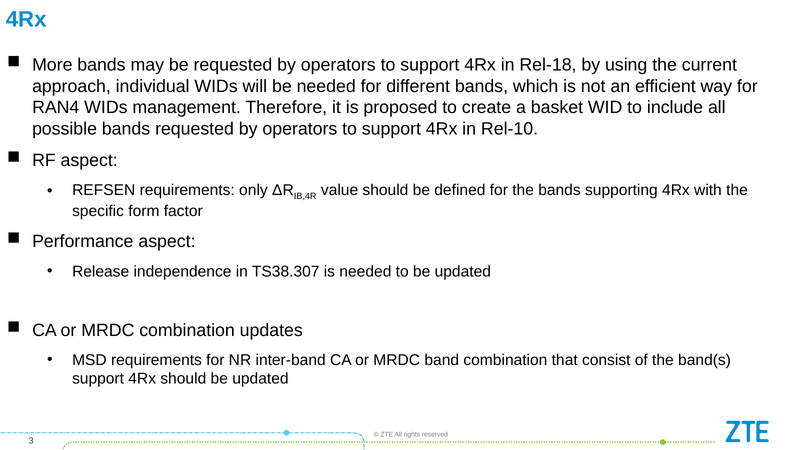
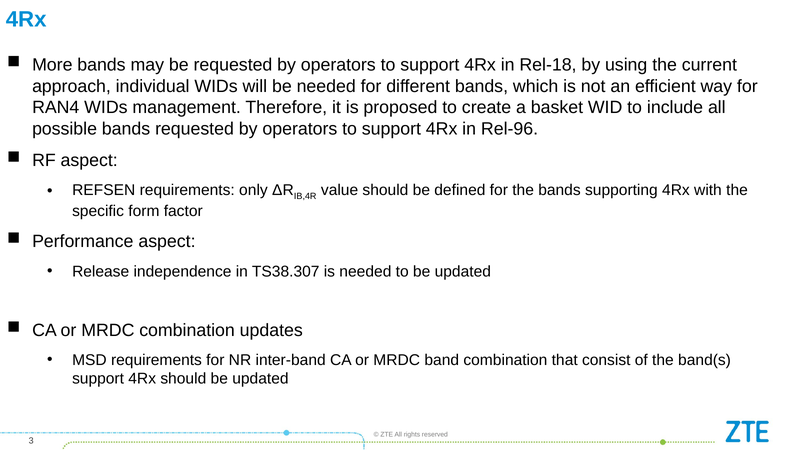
Rel-10: Rel-10 -> Rel-96 (510, 129)
